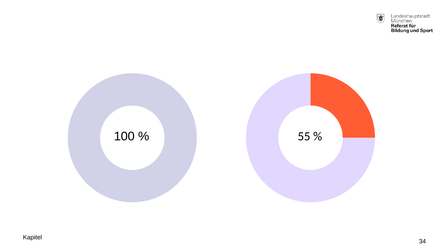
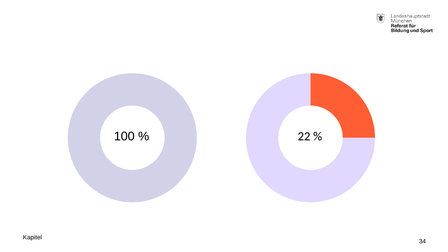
55: 55 -> 22 (304, 137)
